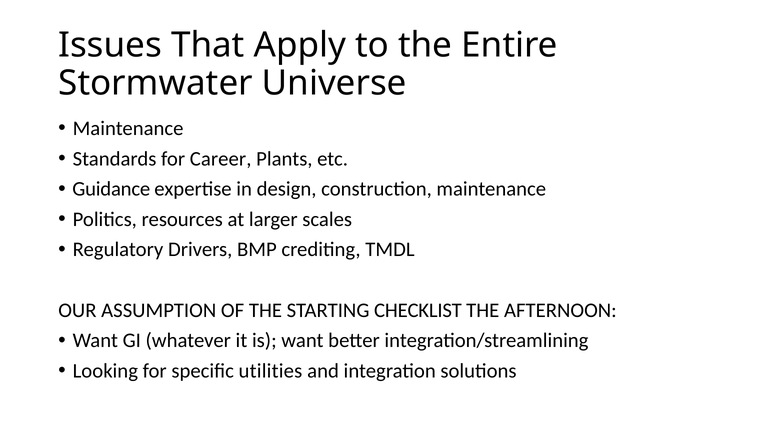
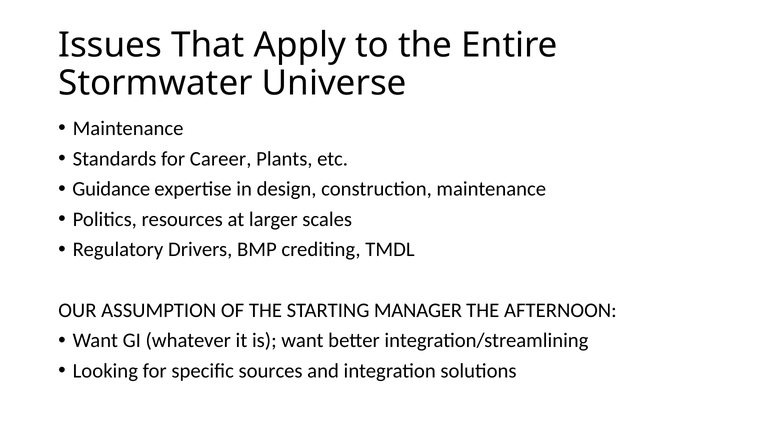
CHECKLIST: CHECKLIST -> MANAGER (418, 310)
utilities: utilities -> sources (271, 371)
